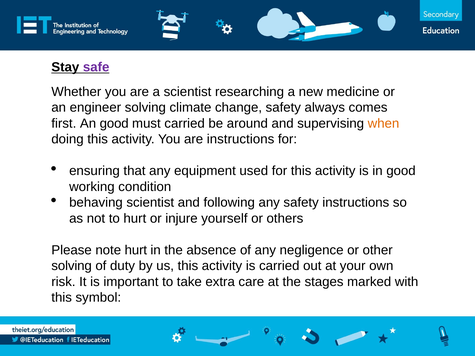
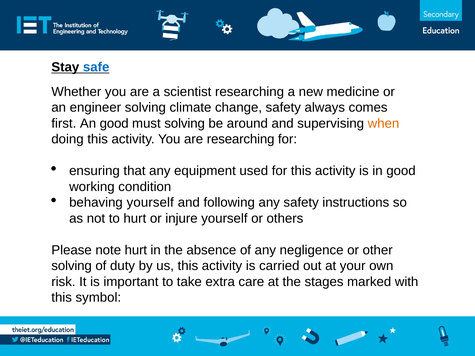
safe colour: purple -> blue (96, 67)
must carried: carried -> solving (185, 123)
are instructions: instructions -> researching (241, 139)
behaving scientist: scientist -> yourself (150, 203)
